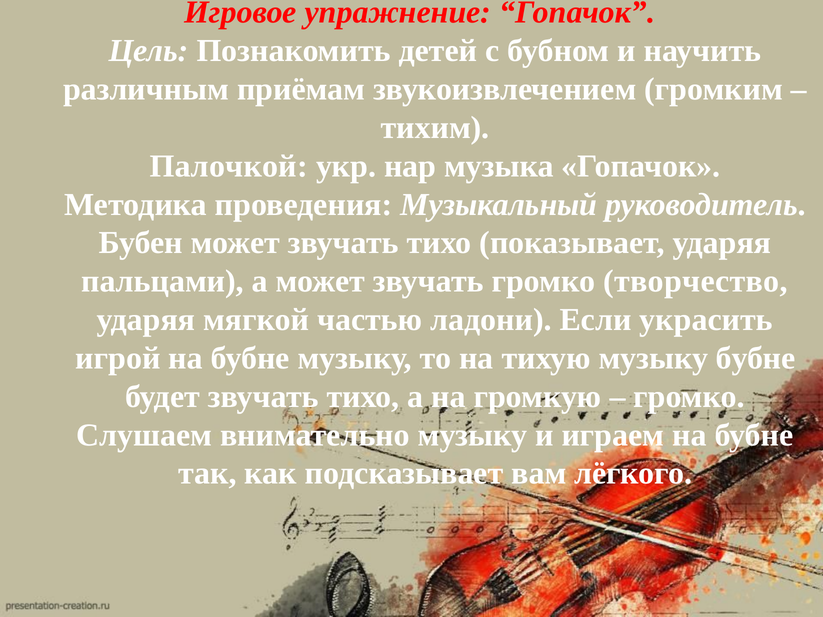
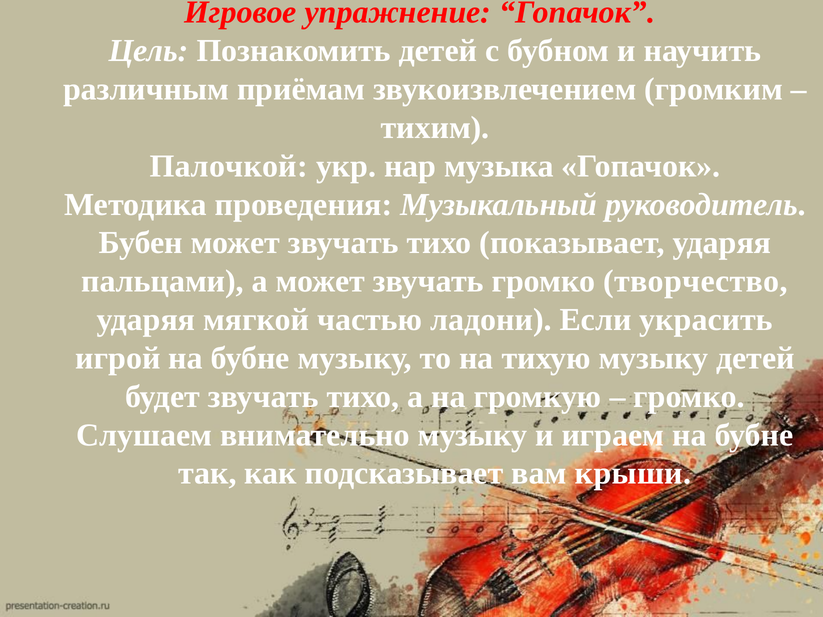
музыку бубне: бубне -> детей (755, 358)
лёгкого: лёгкого -> крыши (633, 474)
